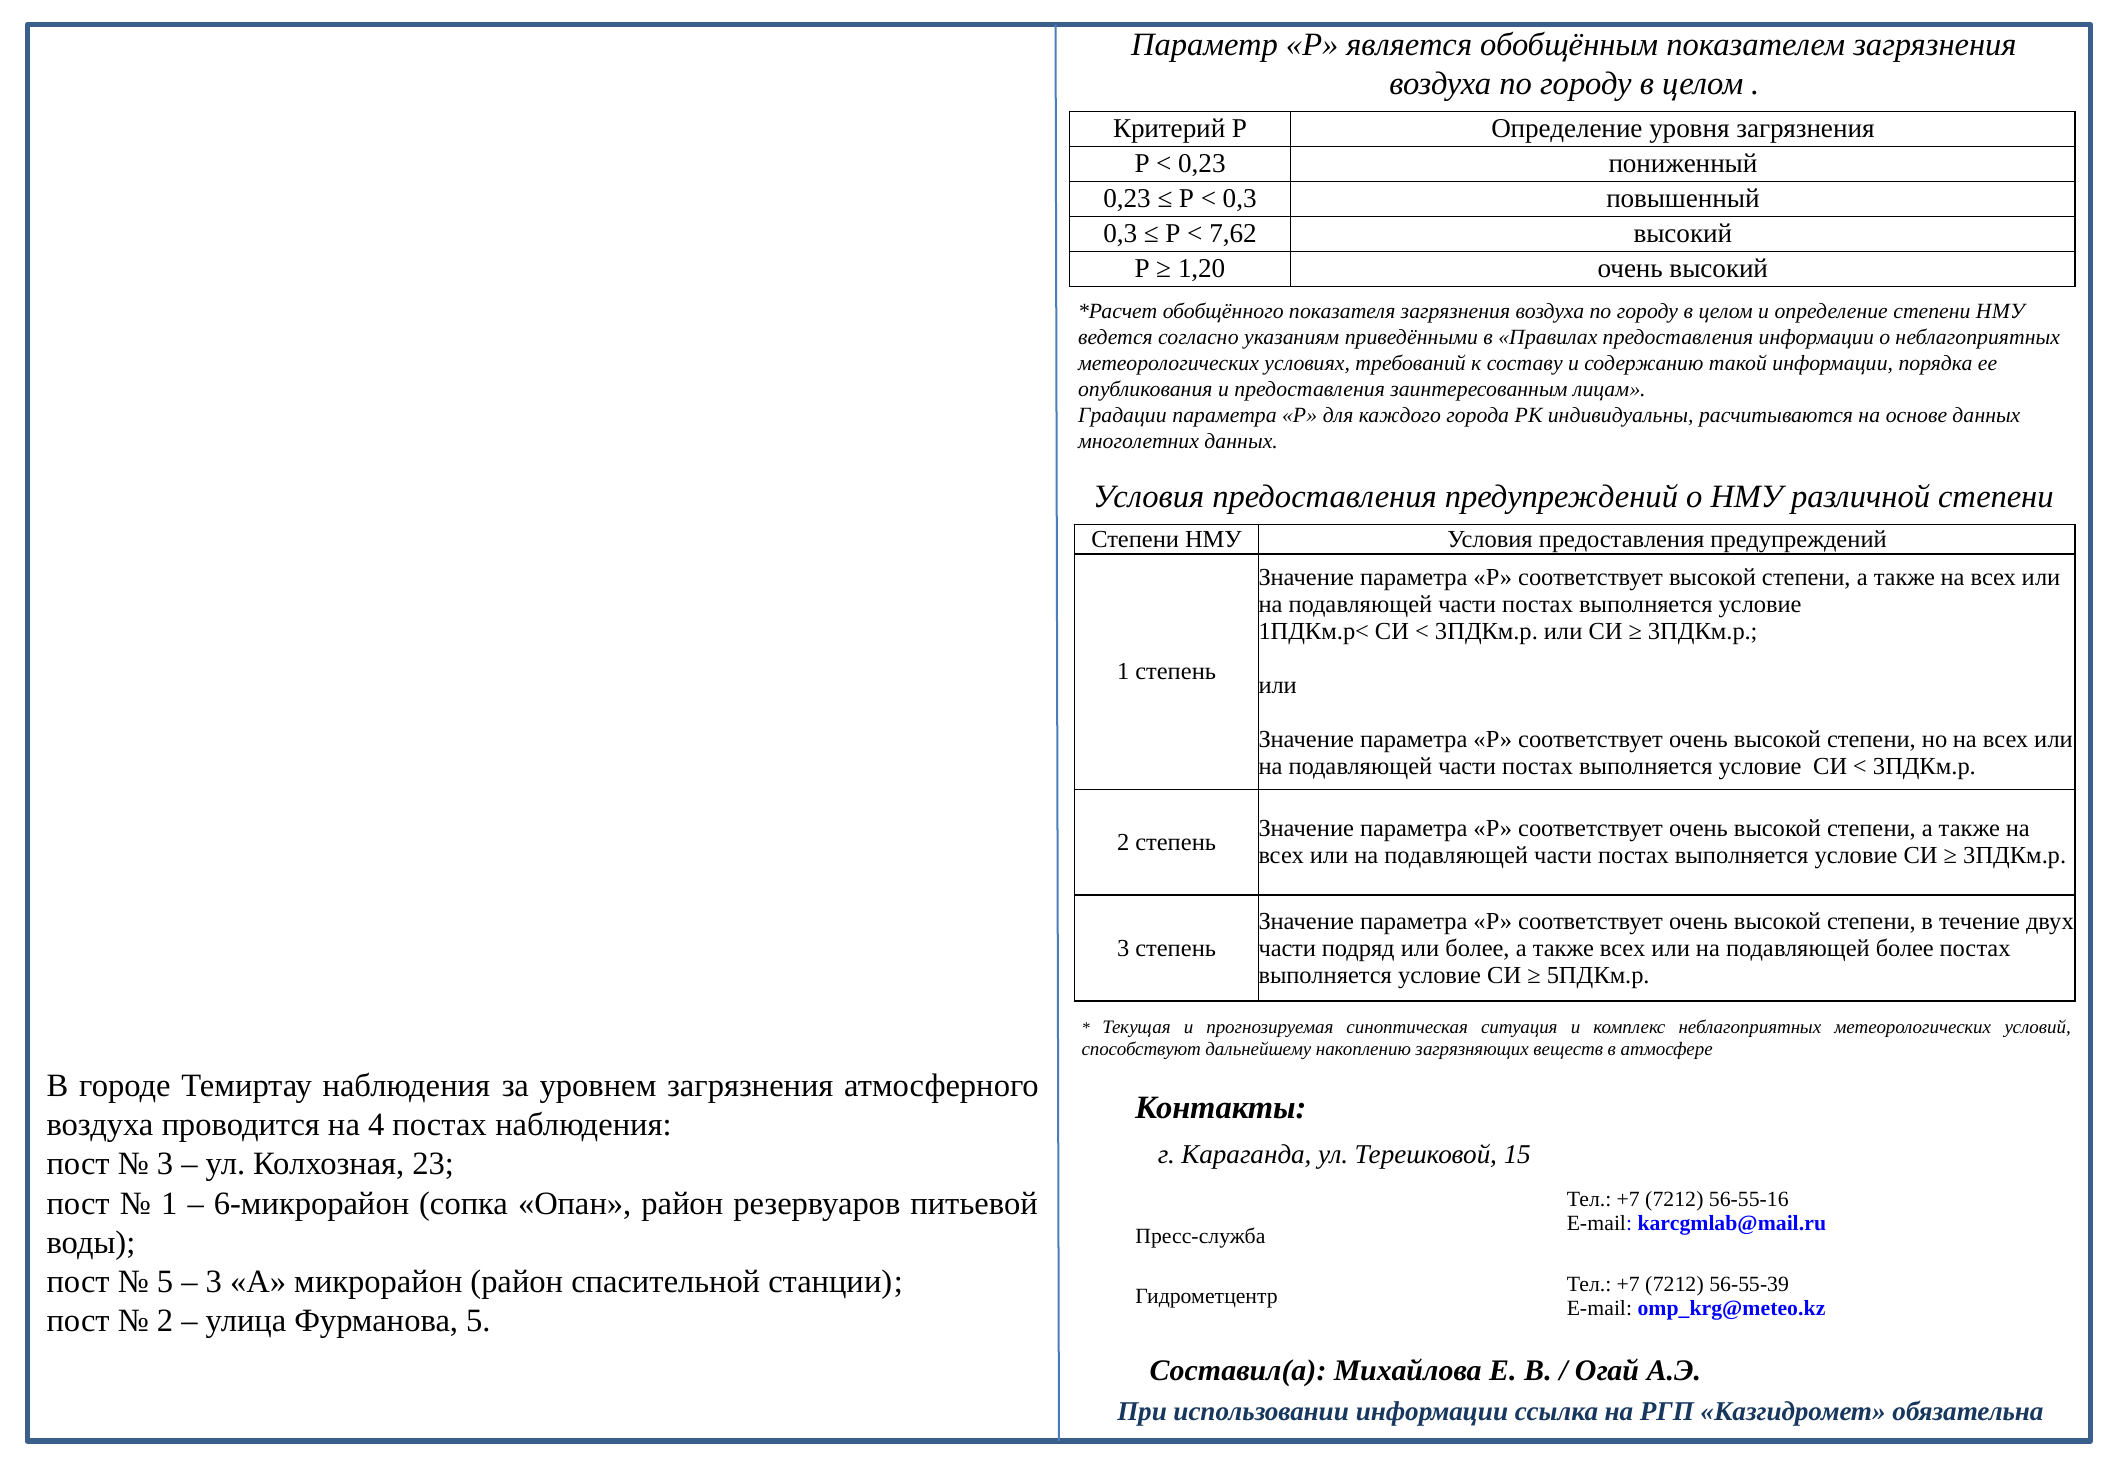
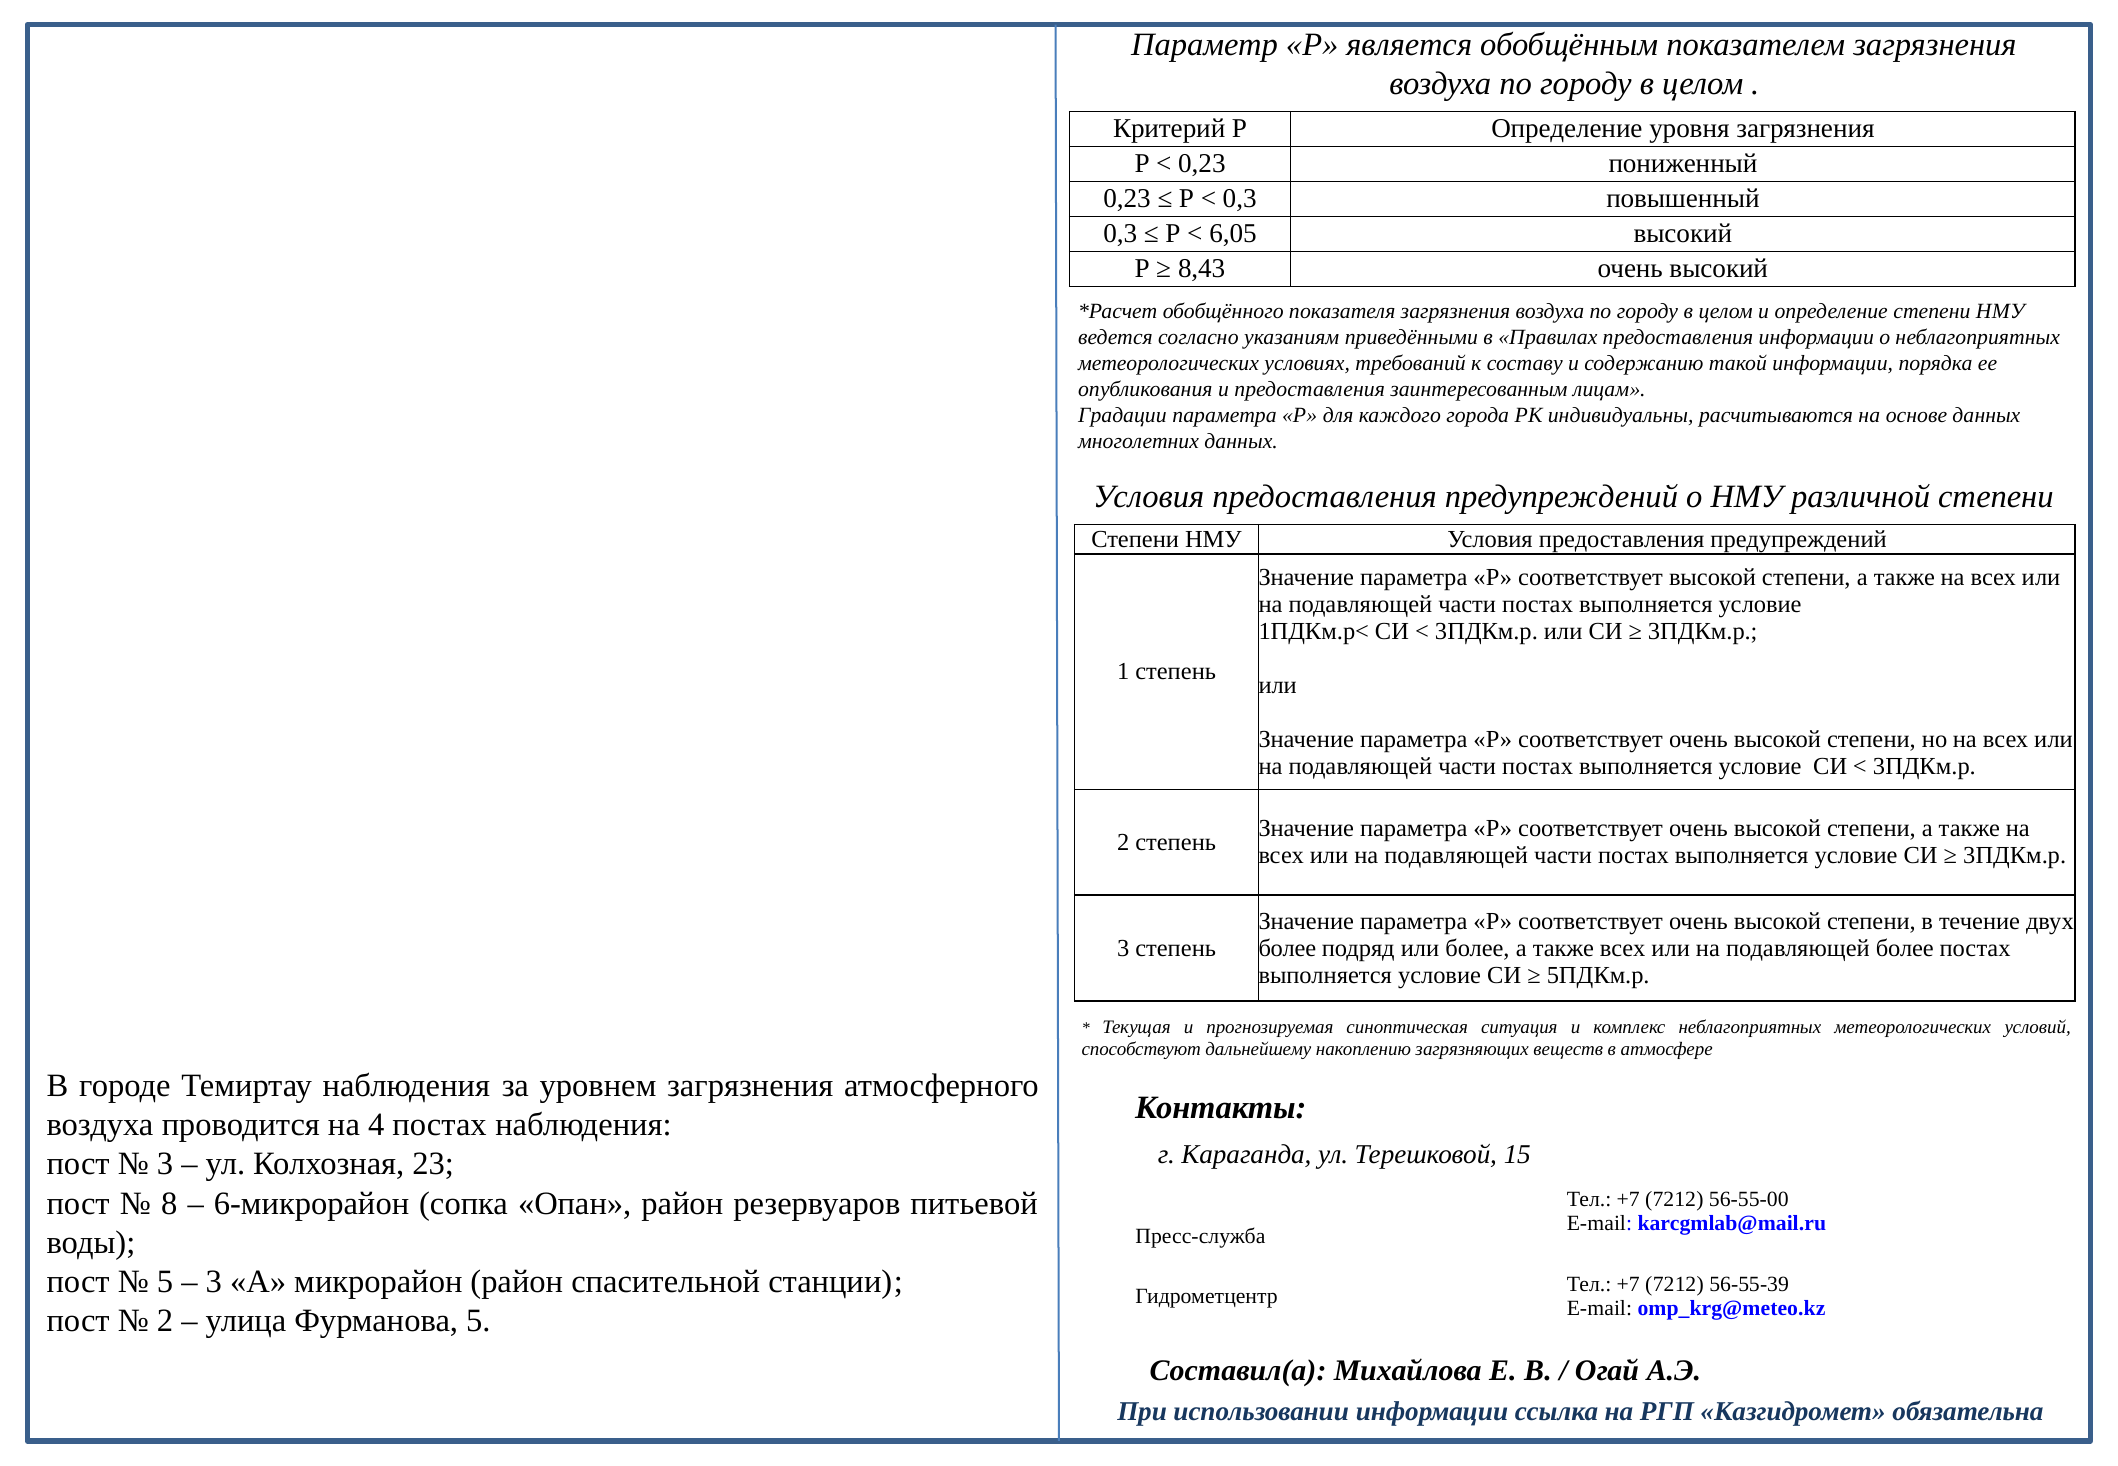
7,62: 7,62 -> 6,05 (1233, 234)
1,20: 1,20 -> 8,43 (1202, 269)
части: части -> более (1287, 948)
1: 1 -> 8 (169, 1204)
56-55-16: 56-55-16 -> 56-55-00 (1749, 1200)
